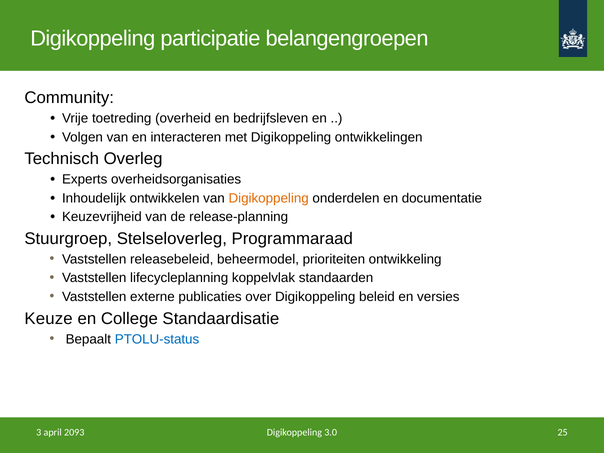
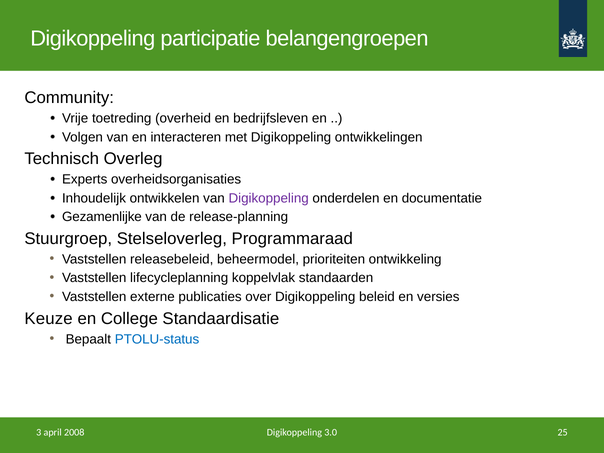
Digikoppeling colour: orange -> purple (269, 198)
Keuzevrijheid: Keuzevrijheid -> Gezamenlijke (102, 217)
2093: 2093 -> 2008 (74, 433)
